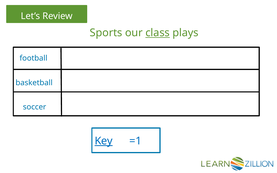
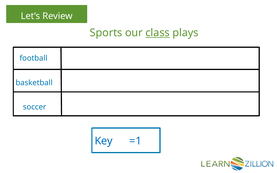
Key underline: present -> none (104, 141)
